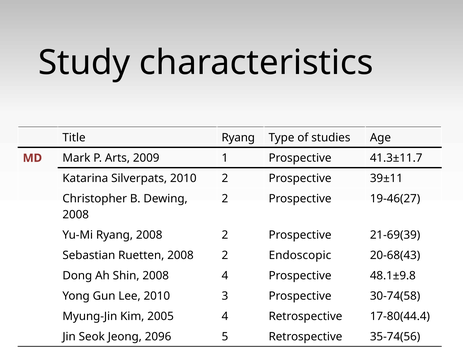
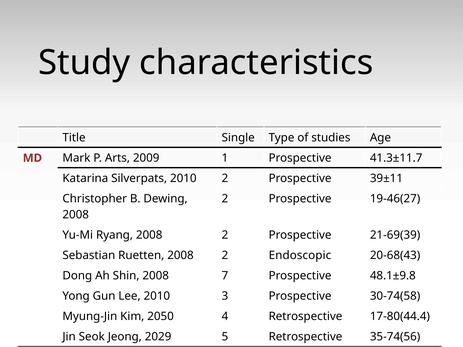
Title Ryang: Ryang -> Single (238, 138)
2008 4: 4 -> 7 (225, 276)
2005: 2005 -> 2050 (161, 317)
2096: 2096 -> 2029 (158, 337)
